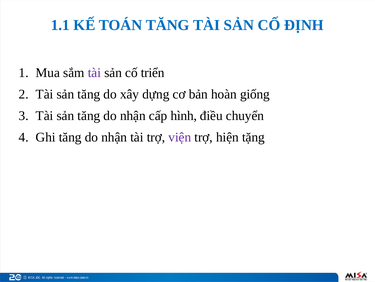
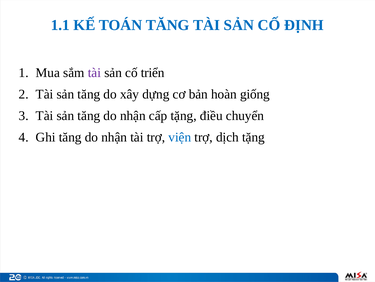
cấp hình: hình -> tặng (184, 116)
viện colour: purple -> blue (180, 137)
hiện: hiện -> dịch (227, 137)
